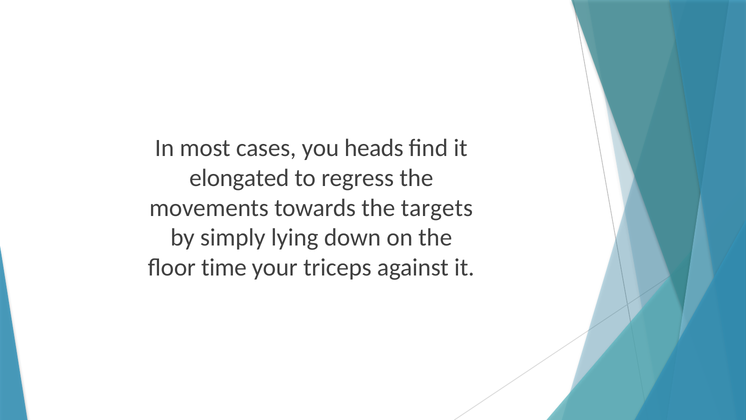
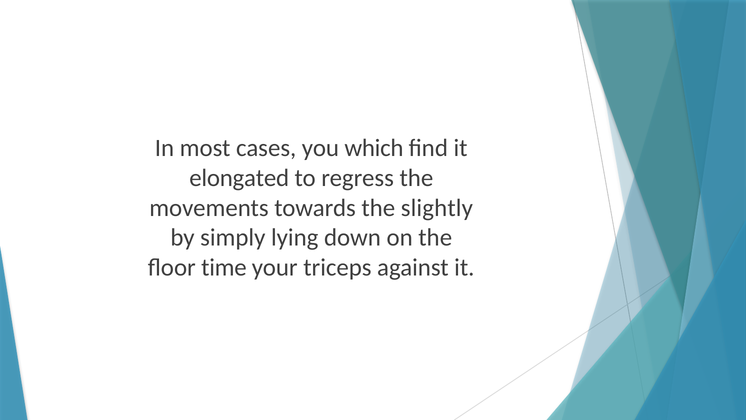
heads: heads -> which (374, 148)
targets: targets -> slightly (437, 208)
